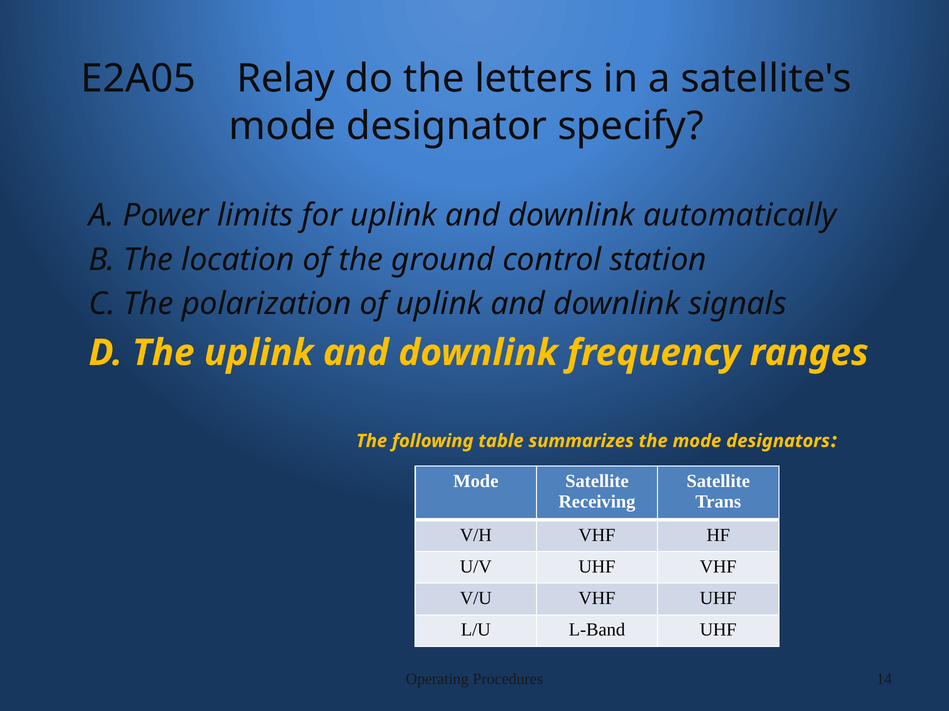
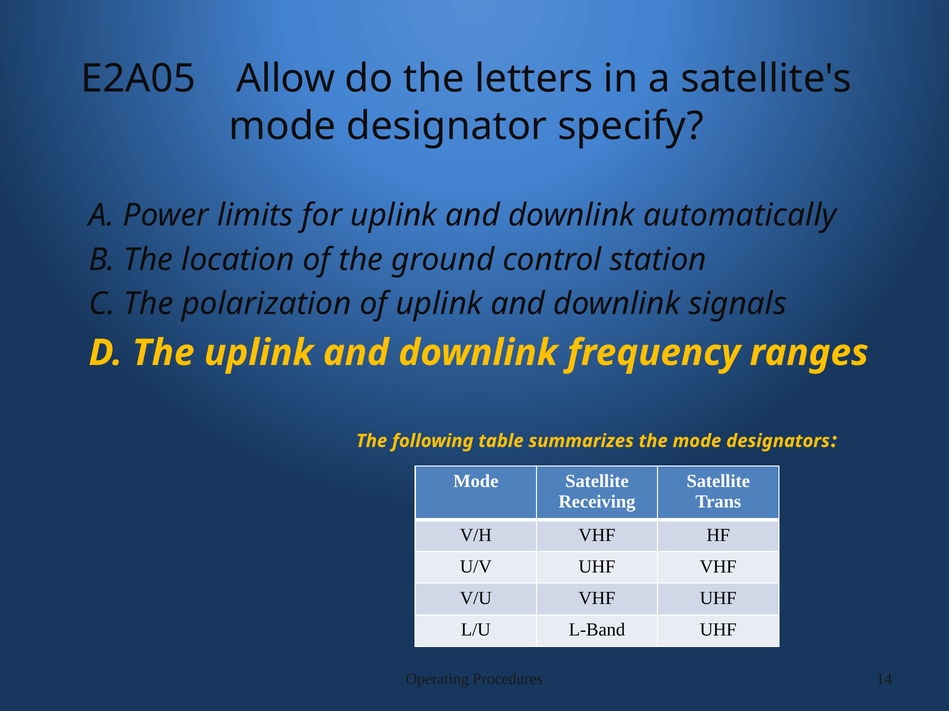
Relay: Relay -> Allow (286, 79)
